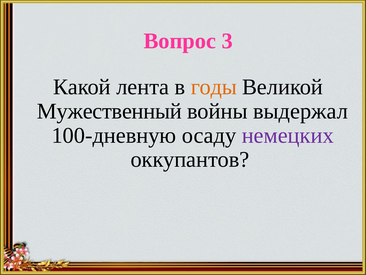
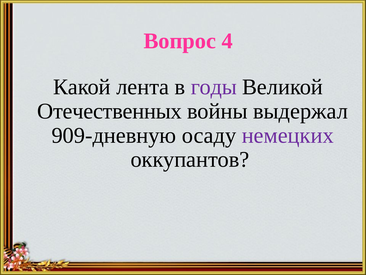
3: 3 -> 4 (227, 41)
годы colour: orange -> purple (214, 87)
Мужественный: Мужественный -> Отечественных (109, 111)
100-дневную: 100-дневную -> 909-дневную (114, 135)
